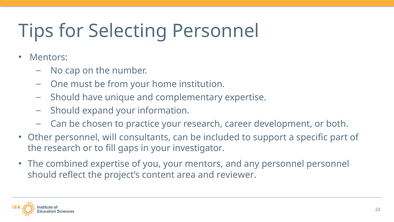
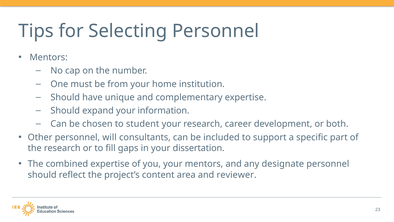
practice: practice -> student (143, 124)
investigator: investigator -> dissertation (199, 148)
any personnel: personnel -> designate (283, 164)
